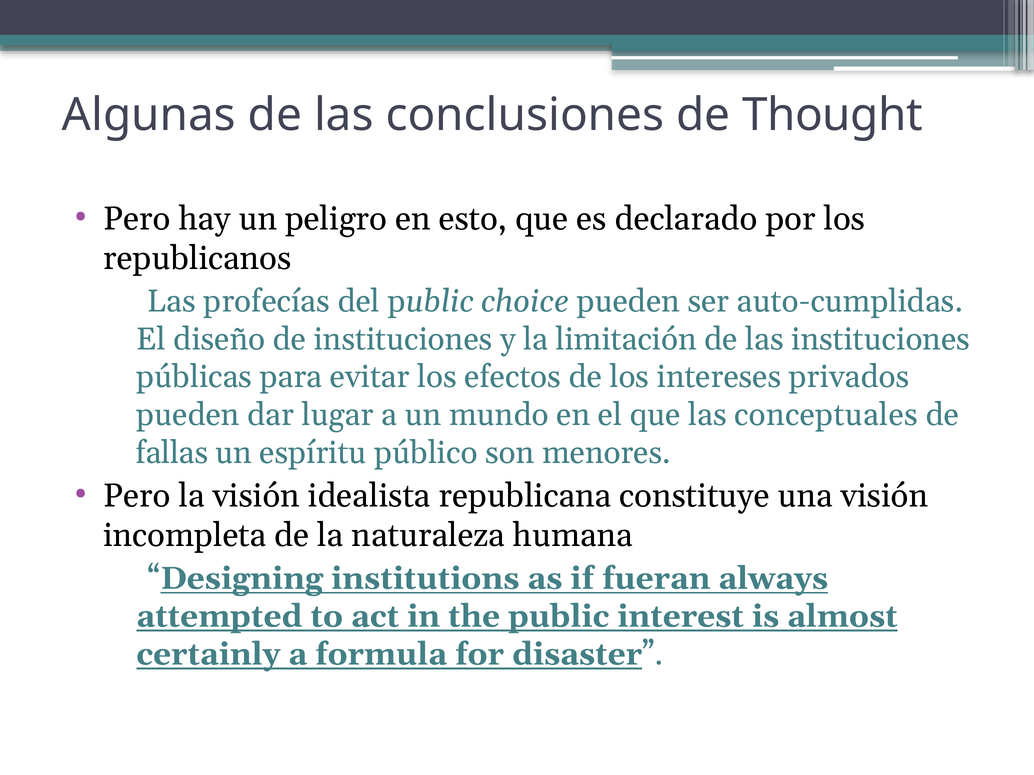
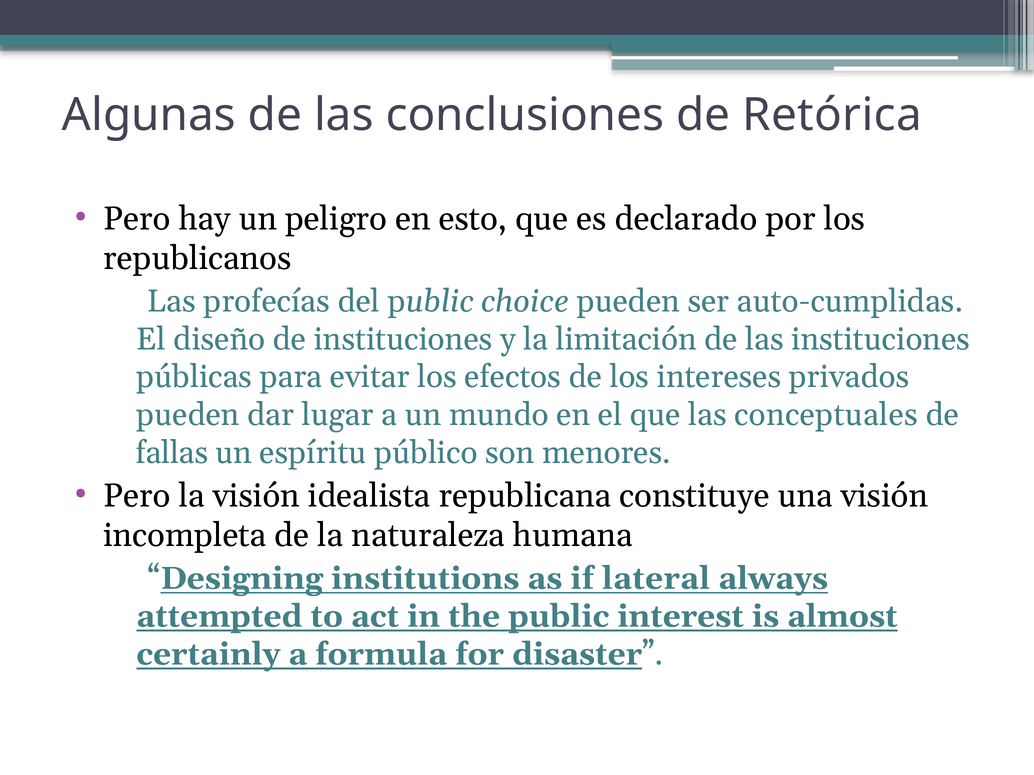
Thought: Thought -> Retórica (832, 115)
fueran: fueran -> lateral (656, 579)
